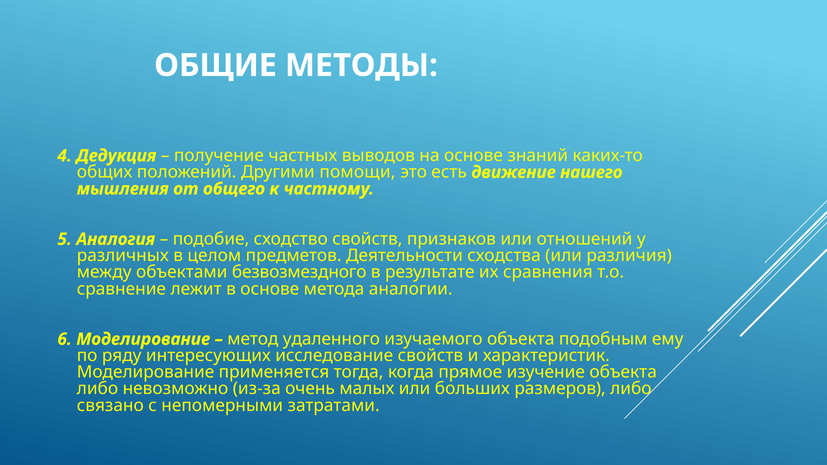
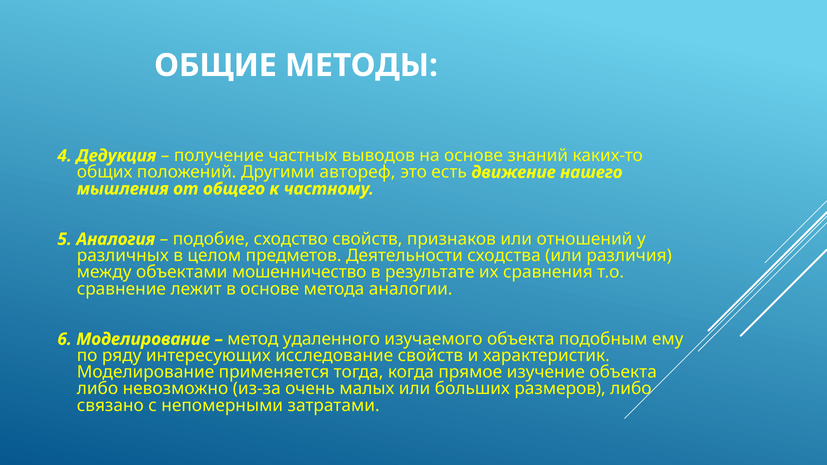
помощи: помощи -> автореф (357, 172)
безвозмездного: безвозмездного -> мошенничество (299, 272)
